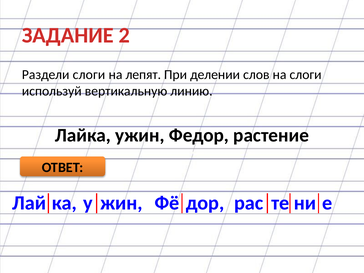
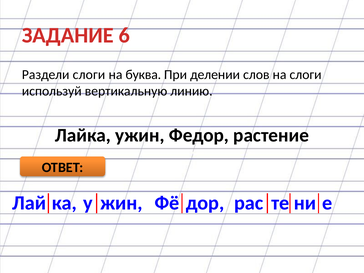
2: 2 -> 6 (124, 35)
лепят: лепят -> буква (143, 75)
